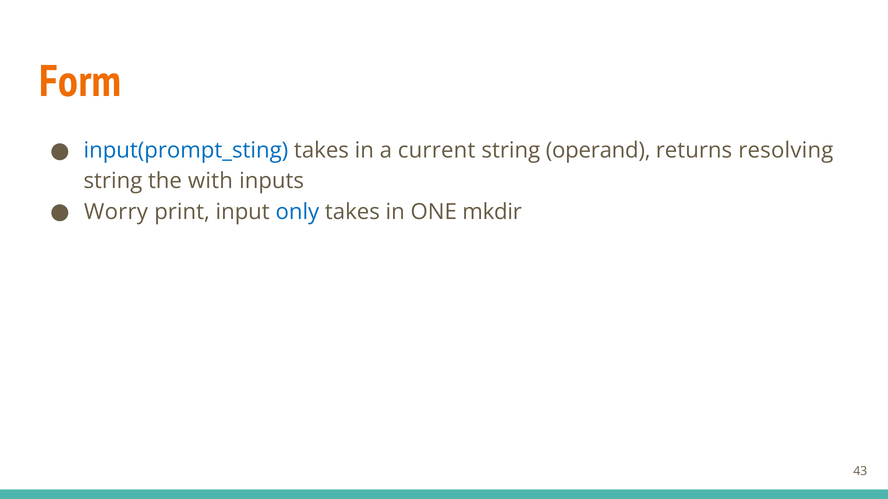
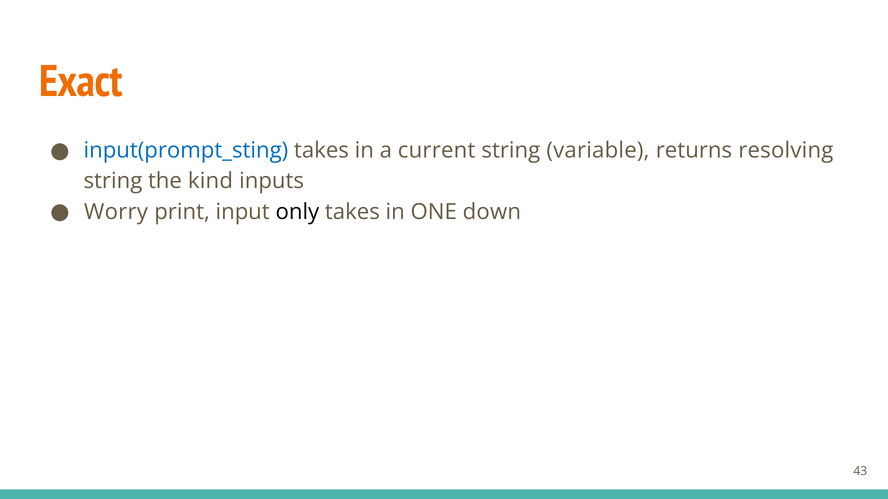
Form: Form -> Exact (81, 82)
operand: operand -> variable (598, 151)
with: with -> kind (210, 181)
only colour: blue -> black (297, 212)
mkdir: mkdir -> down (492, 212)
